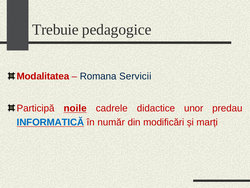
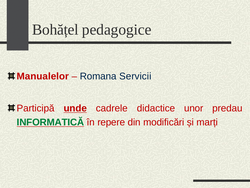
Trebuie: Trebuie -> Bohățel (55, 30)
Modalitatea: Modalitatea -> Manualelor (43, 76)
noile: noile -> unde (75, 108)
INFORMATICĂ colour: blue -> green (50, 122)
număr: număr -> repere (111, 122)
